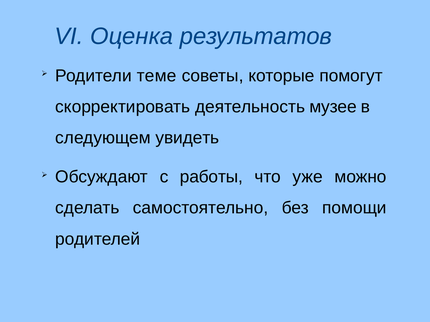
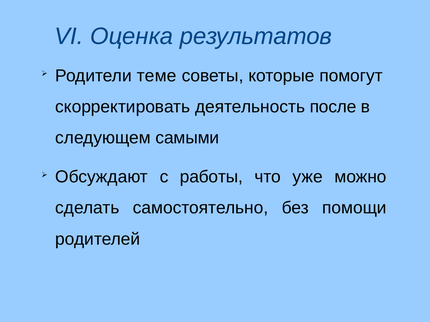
музее: музее -> после (333, 107)
увидеть: увидеть -> самыми (187, 138)
